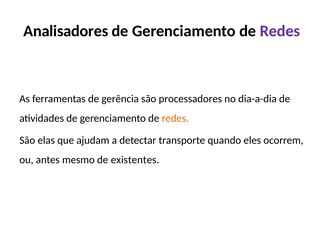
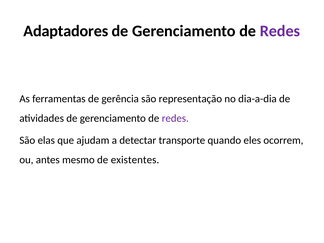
Analisadores: Analisadores -> Adaptadores (66, 31)
processadores: processadores -> representação (190, 99)
redes colour: orange -> purple (175, 118)
